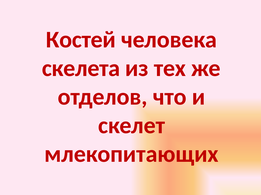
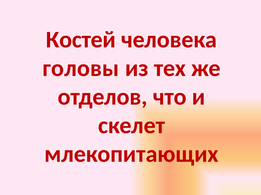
скелета: скелета -> головы (81, 68)
